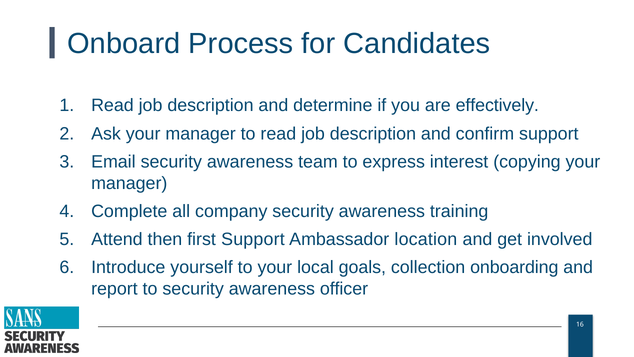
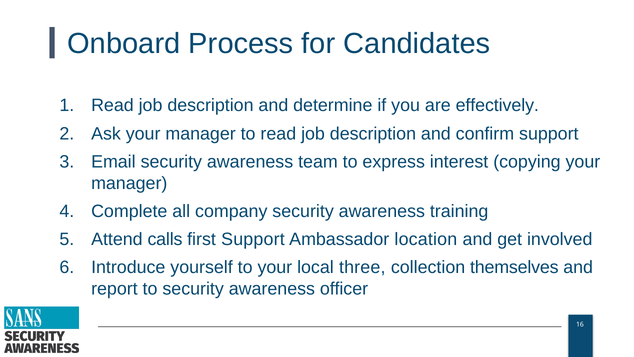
then: then -> calls (165, 239)
goals: goals -> three (362, 267)
onboarding: onboarding -> themselves (514, 267)
